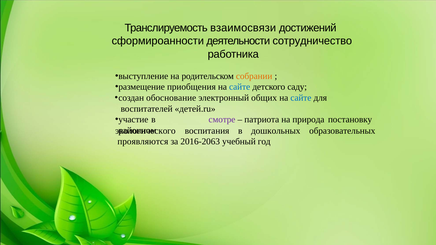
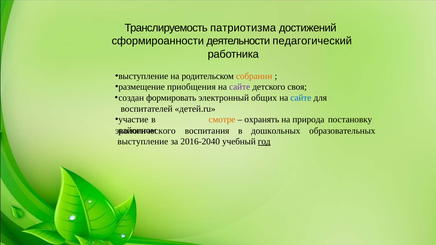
взаимосвязи: взаимосвязи -> патриотизма (243, 28)
сотрудничество: сотрудничество -> педагогический (312, 41)
сайте colour: blue -> purple (240, 87)
саду: саду -> своя (297, 87)
обоснование: обоснование -> формировать (171, 98)
смотре colour: purple -> orange (222, 120)
патриота: патриота -> охранять (262, 120)
проявляются: проявляются -> выступление (143, 142)
2016-2063: 2016-2063 -> 2016-2040 (200, 142)
год underline: none -> present (264, 142)
